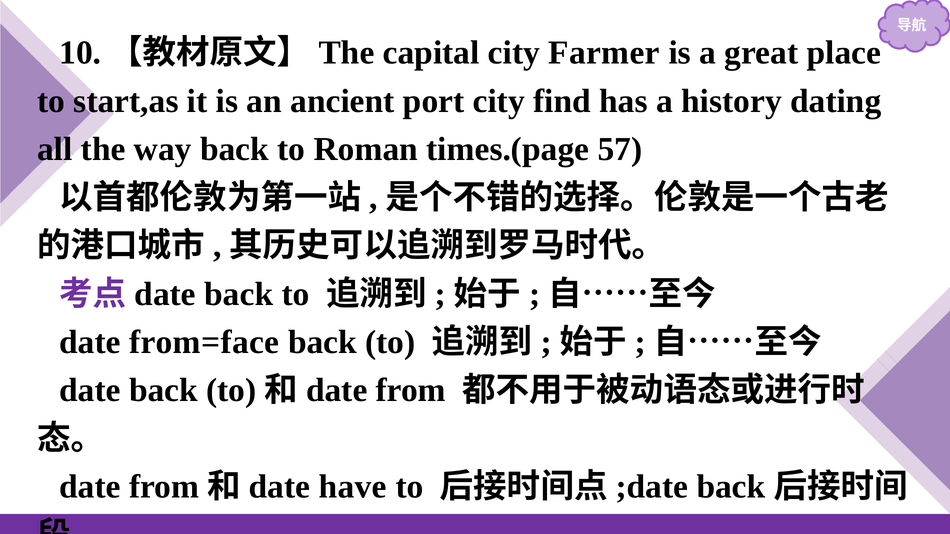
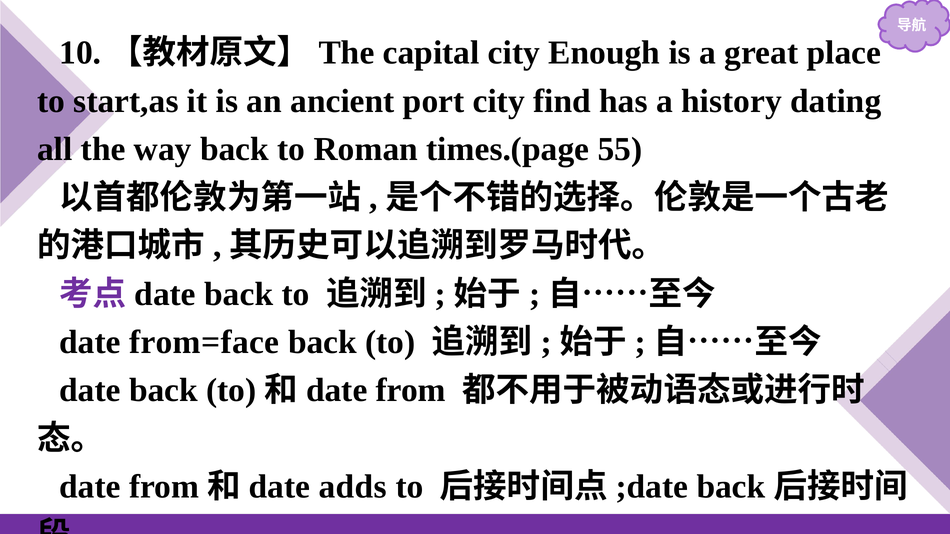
Farmer: Farmer -> Enough (604, 53)
57: 57 -> 55 (620, 149)
have: have -> adds (353, 487)
